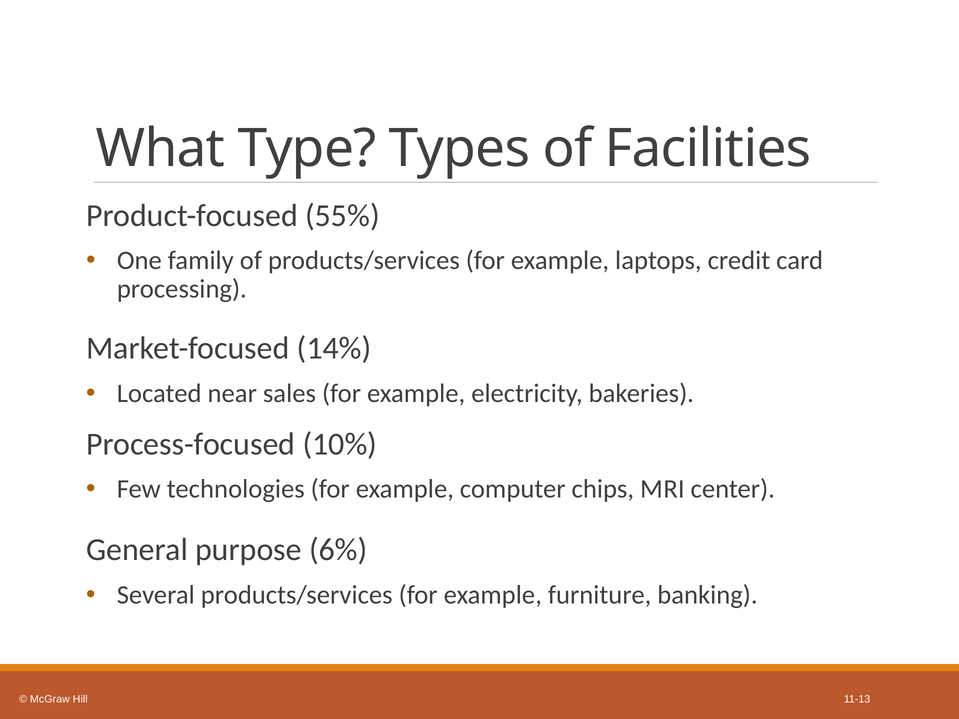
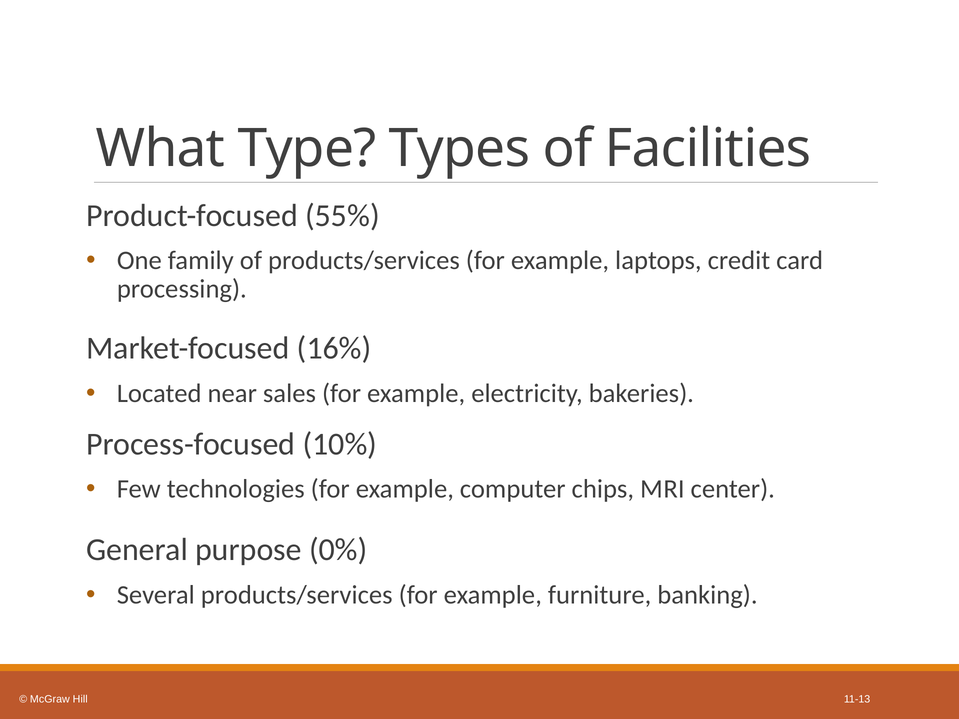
14%: 14% -> 16% (334, 348)
6%: 6% -> 0% (338, 550)
